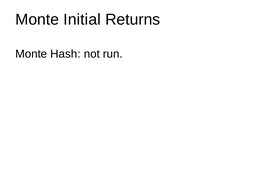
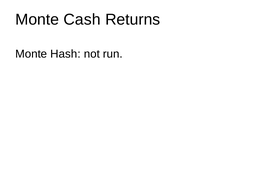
Initial: Initial -> Cash (82, 20)
